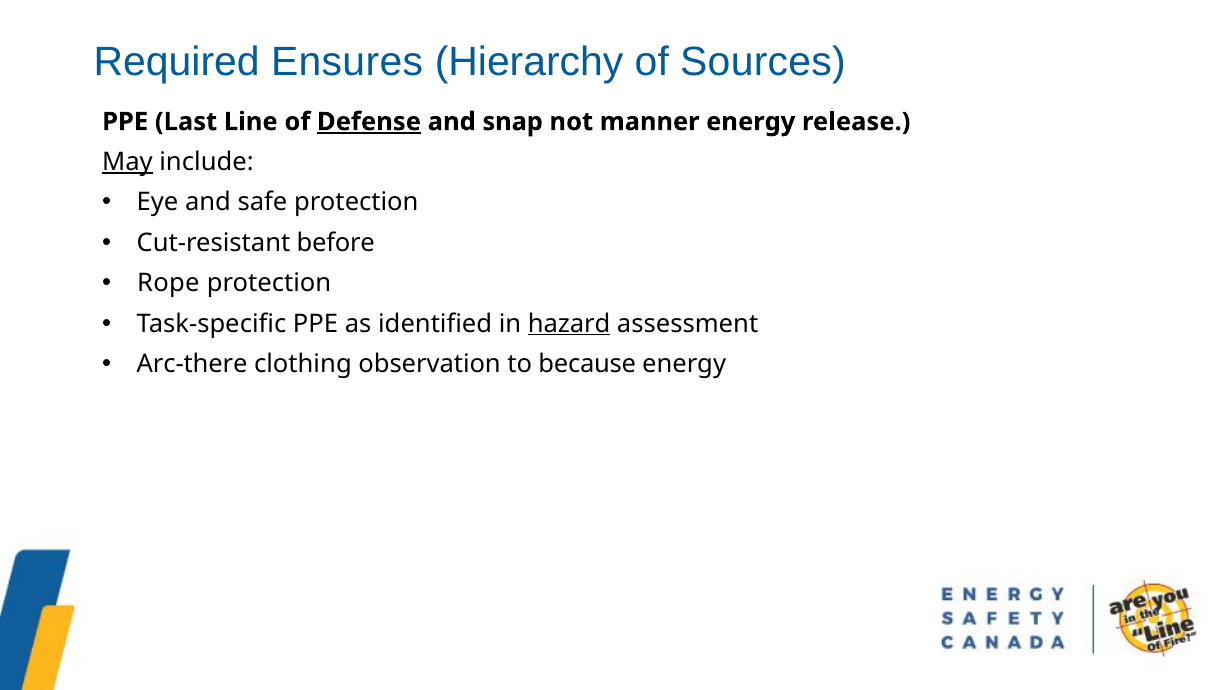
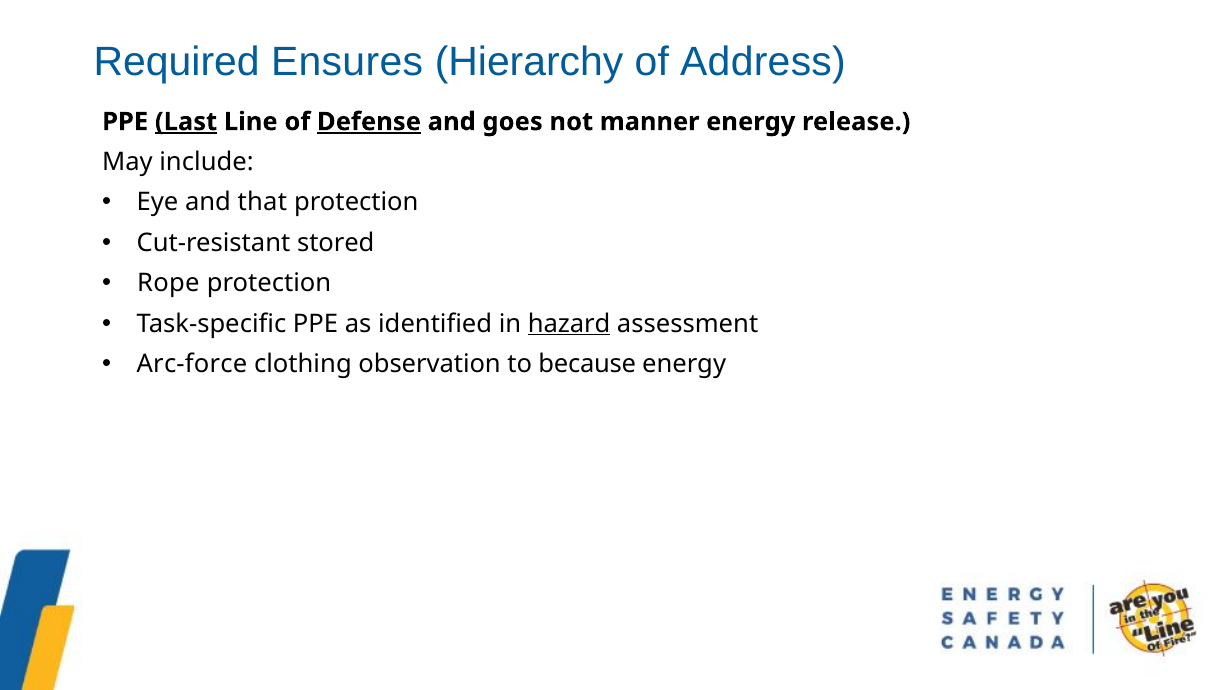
Sources: Sources -> Address (763, 62)
Last underline: none -> present (186, 122)
snap: snap -> goes (513, 122)
May underline: present -> none (127, 162)
safe: safe -> that (262, 203)
before: before -> stored (336, 243)
Arc-there: Arc-there -> Arc-force (192, 364)
